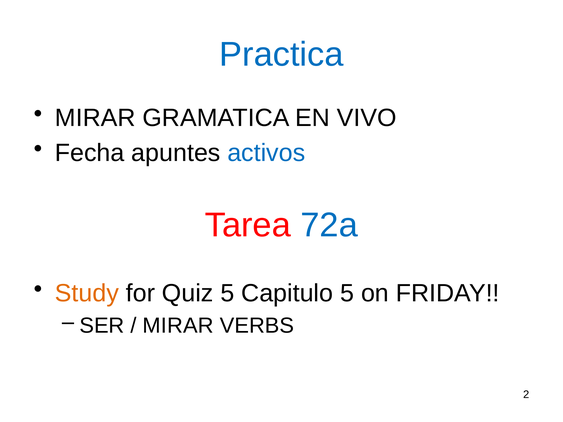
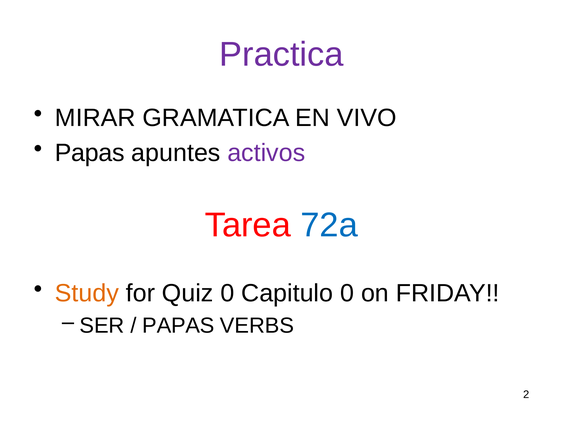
Practica colour: blue -> purple (281, 55)
Fecha: Fecha -> Papas (90, 153)
activos colour: blue -> purple (266, 153)
Quiz 5: 5 -> 0 (227, 293)
Capitulo 5: 5 -> 0 (347, 293)
MIRAR: MIRAR -> PAPAS (178, 326)
